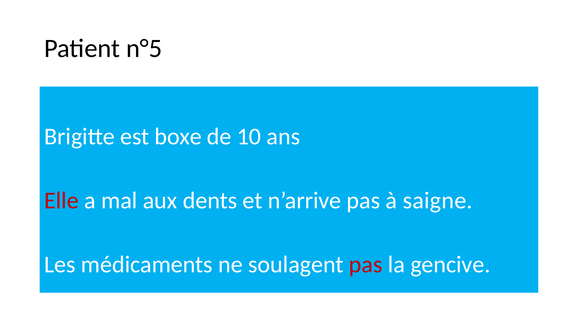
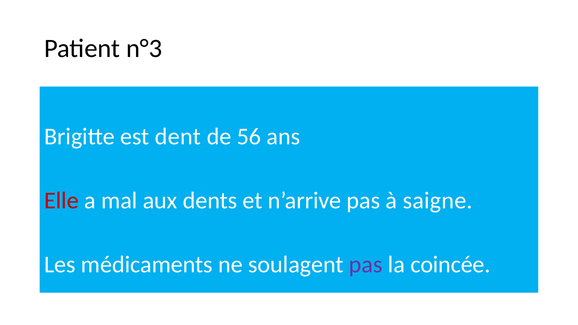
n°5: n°5 -> n°3 (144, 49)
boxe: boxe -> dent (178, 136)
10: 10 -> 56 (249, 136)
pas colour: red -> purple (366, 264)
gencive: gencive -> coincée (450, 264)
